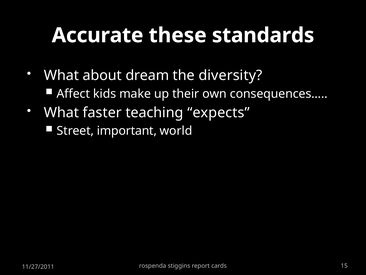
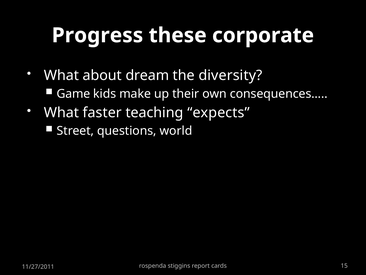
Accurate: Accurate -> Progress (97, 35)
standards: standards -> corporate (263, 35)
Affect: Affect -> Game (73, 94)
important: important -> questions (127, 131)
